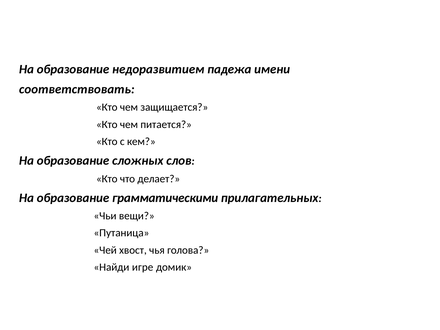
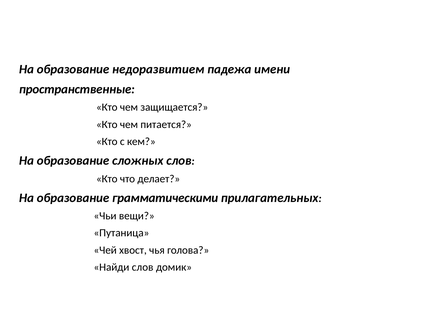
соответствовать: соответствовать -> пространственные (77, 89)
Найди игре: игре -> слов (143, 267)
